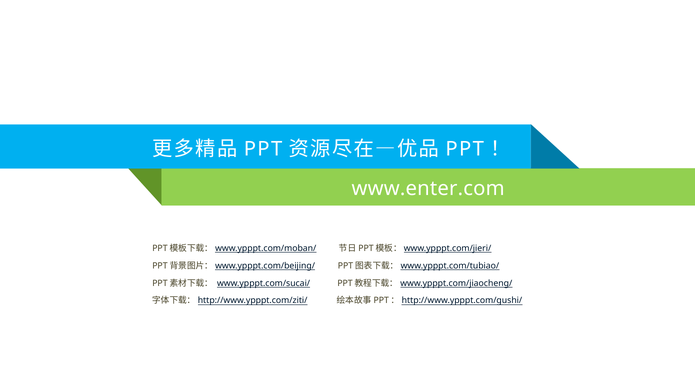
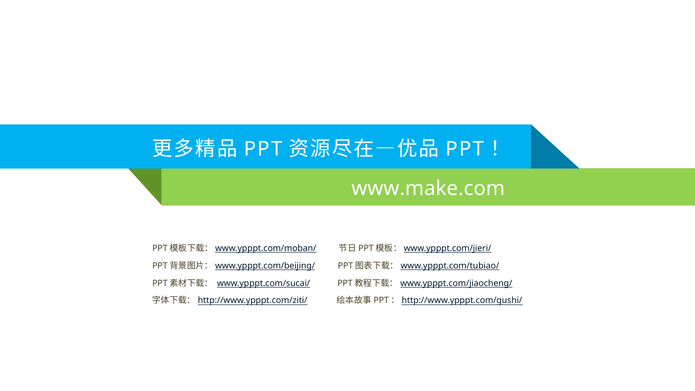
www.enter.com: www.enter.com -> www.make.com (428, 188)
